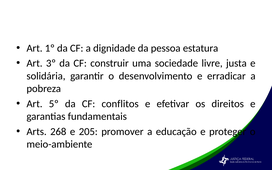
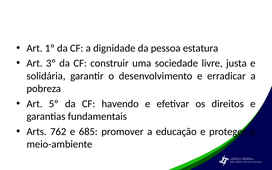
conflitos: conflitos -> havendo (120, 104)
268: 268 -> 762 (58, 132)
205: 205 -> 685 (88, 132)
